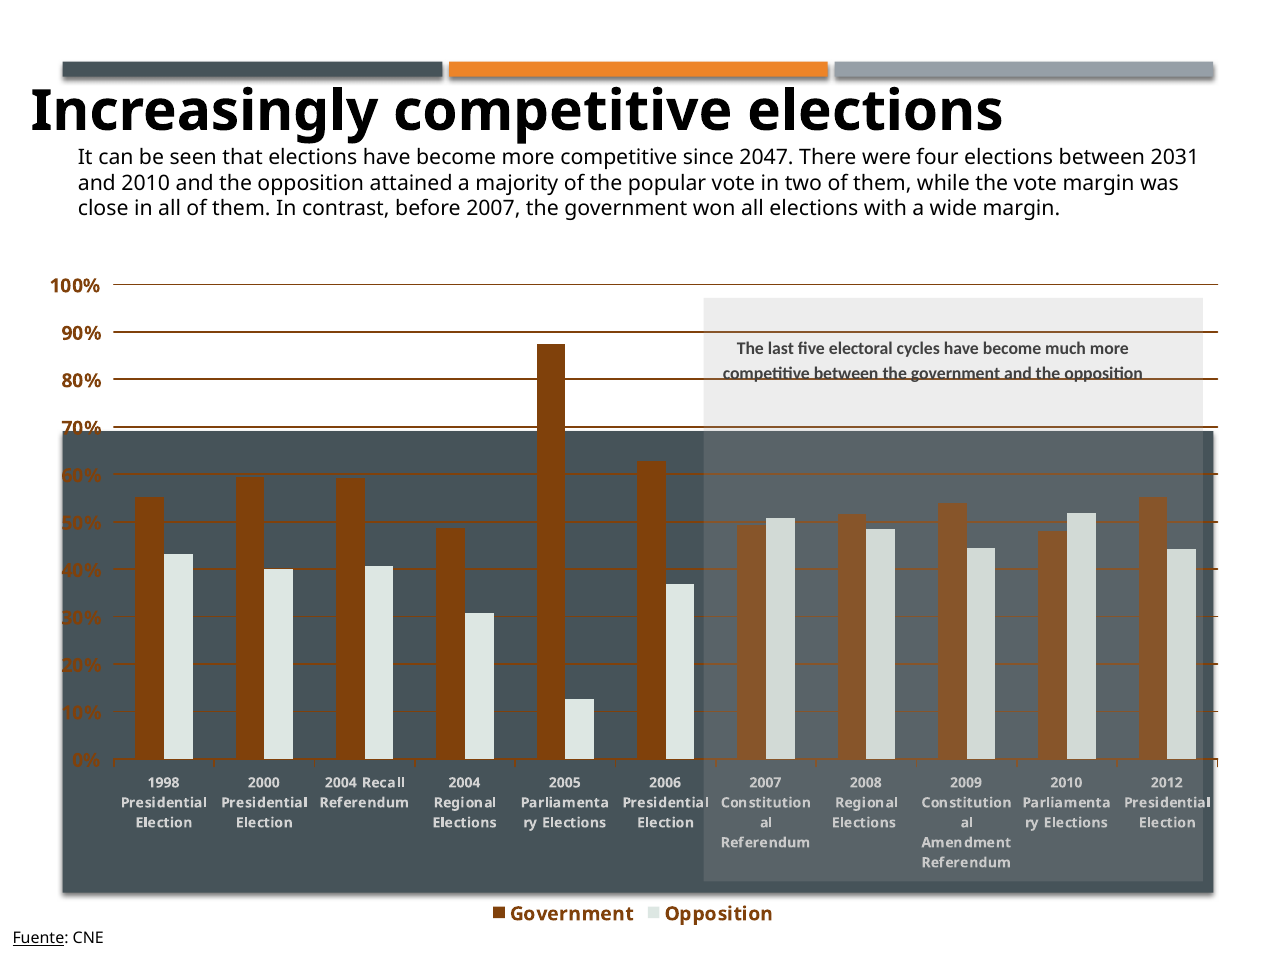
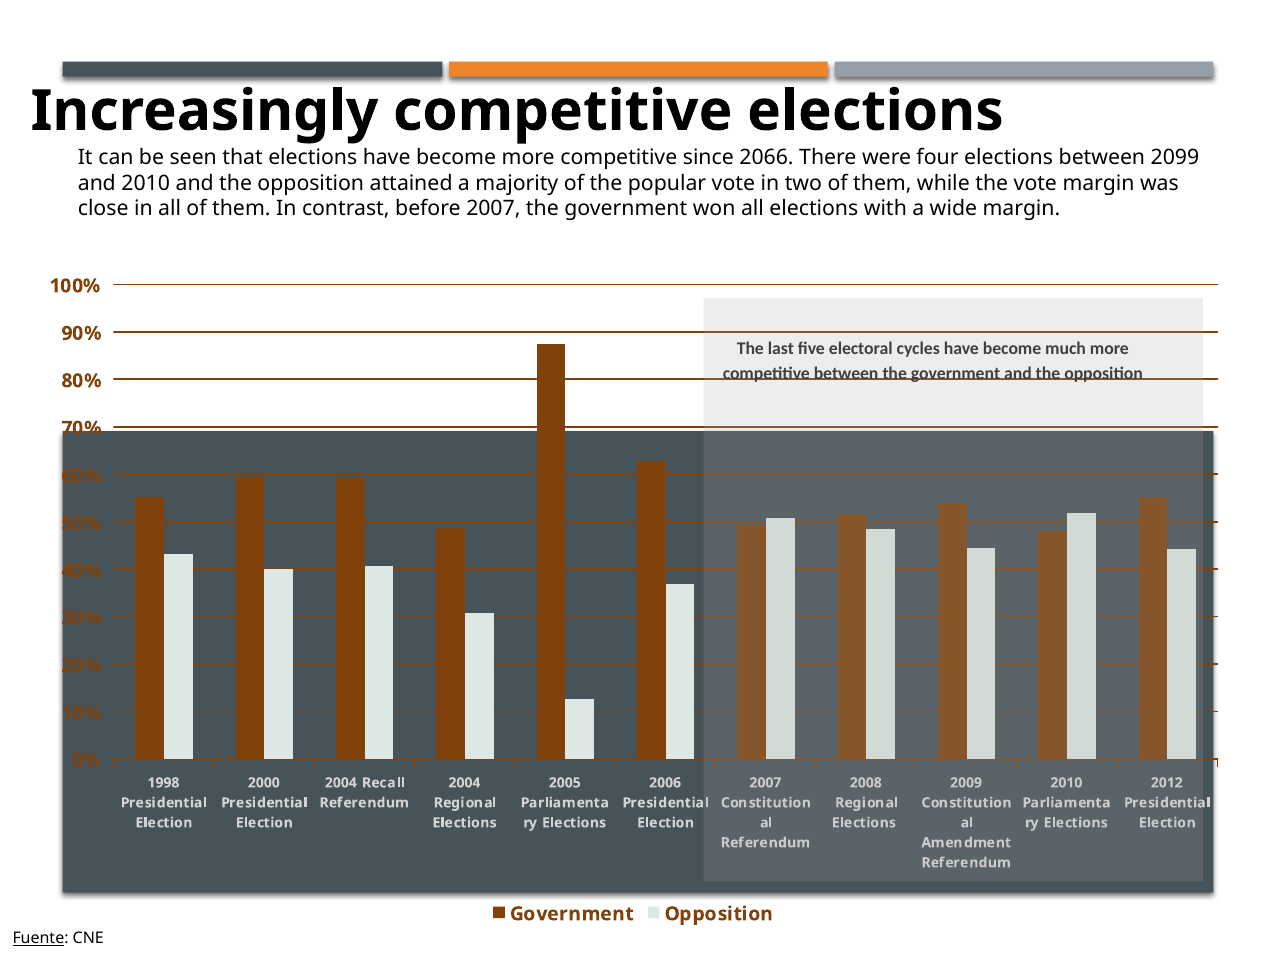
2047: 2047 -> 2066 (767, 157)
2031: 2031 -> 2099 (1175, 157)
